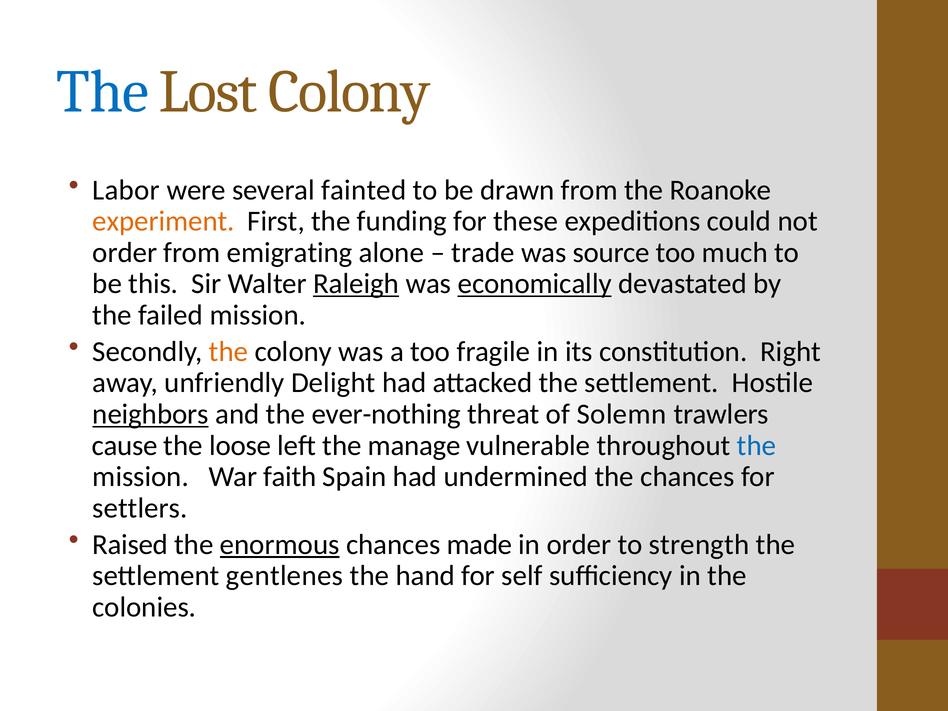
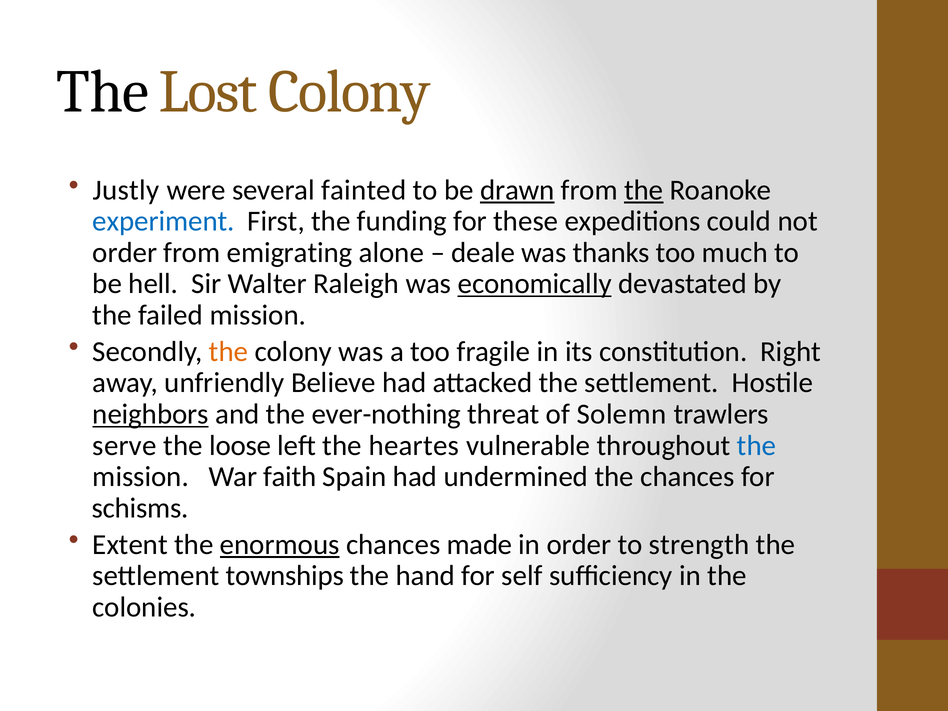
The colour: blue -> black (103, 92)
Labor: Labor -> Justly (126, 190)
drawn underline: none -> present (517, 190)
the underline: none -> present (644, 190)
experiment colour: orange -> blue (163, 221)
trade: trade -> deale (483, 253)
source: source -> thanks (611, 253)
this: this -> hell (153, 284)
Raleigh underline: present -> none (356, 284)
Delight: Delight -> Believe (333, 383)
cause: cause -> serve (125, 445)
manage: manage -> heartes (414, 445)
settlers: settlers -> schisms (140, 508)
Raised: Raised -> Extent (130, 544)
gentlenes: gentlenes -> townships (285, 576)
